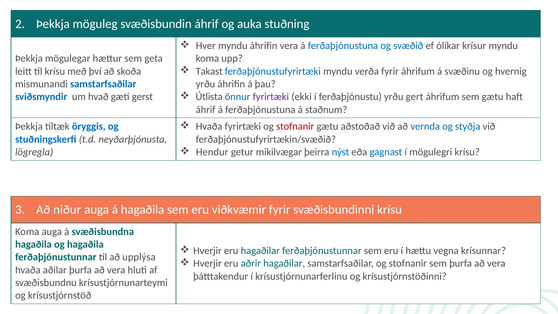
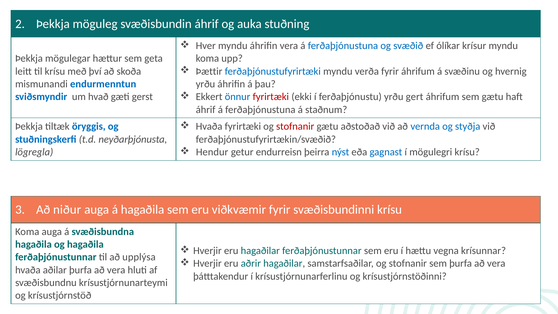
Takast: Takast -> Þættir (209, 71)
mismunandi samstarfsaðilar: samstarfsaðilar -> endurmenntun (103, 84)
Útlista: Útlista -> Ekkert (209, 97)
fyrirtæki colour: purple -> red (271, 97)
mikilvægar: mikilvægar -> endurreisn (279, 152)
